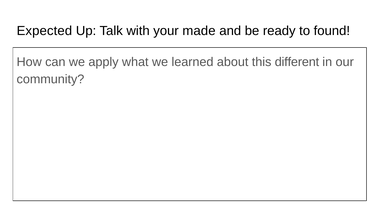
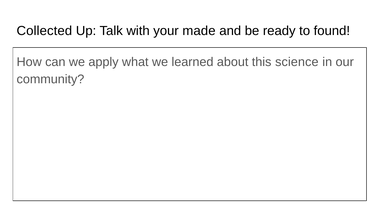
Expected: Expected -> Collected (44, 31)
different: different -> science (297, 62)
